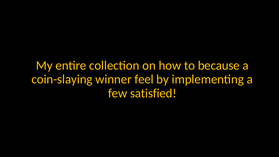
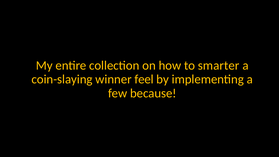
because: because -> smarter (219, 65)
satisfied: satisfied -> because (153, 93)
